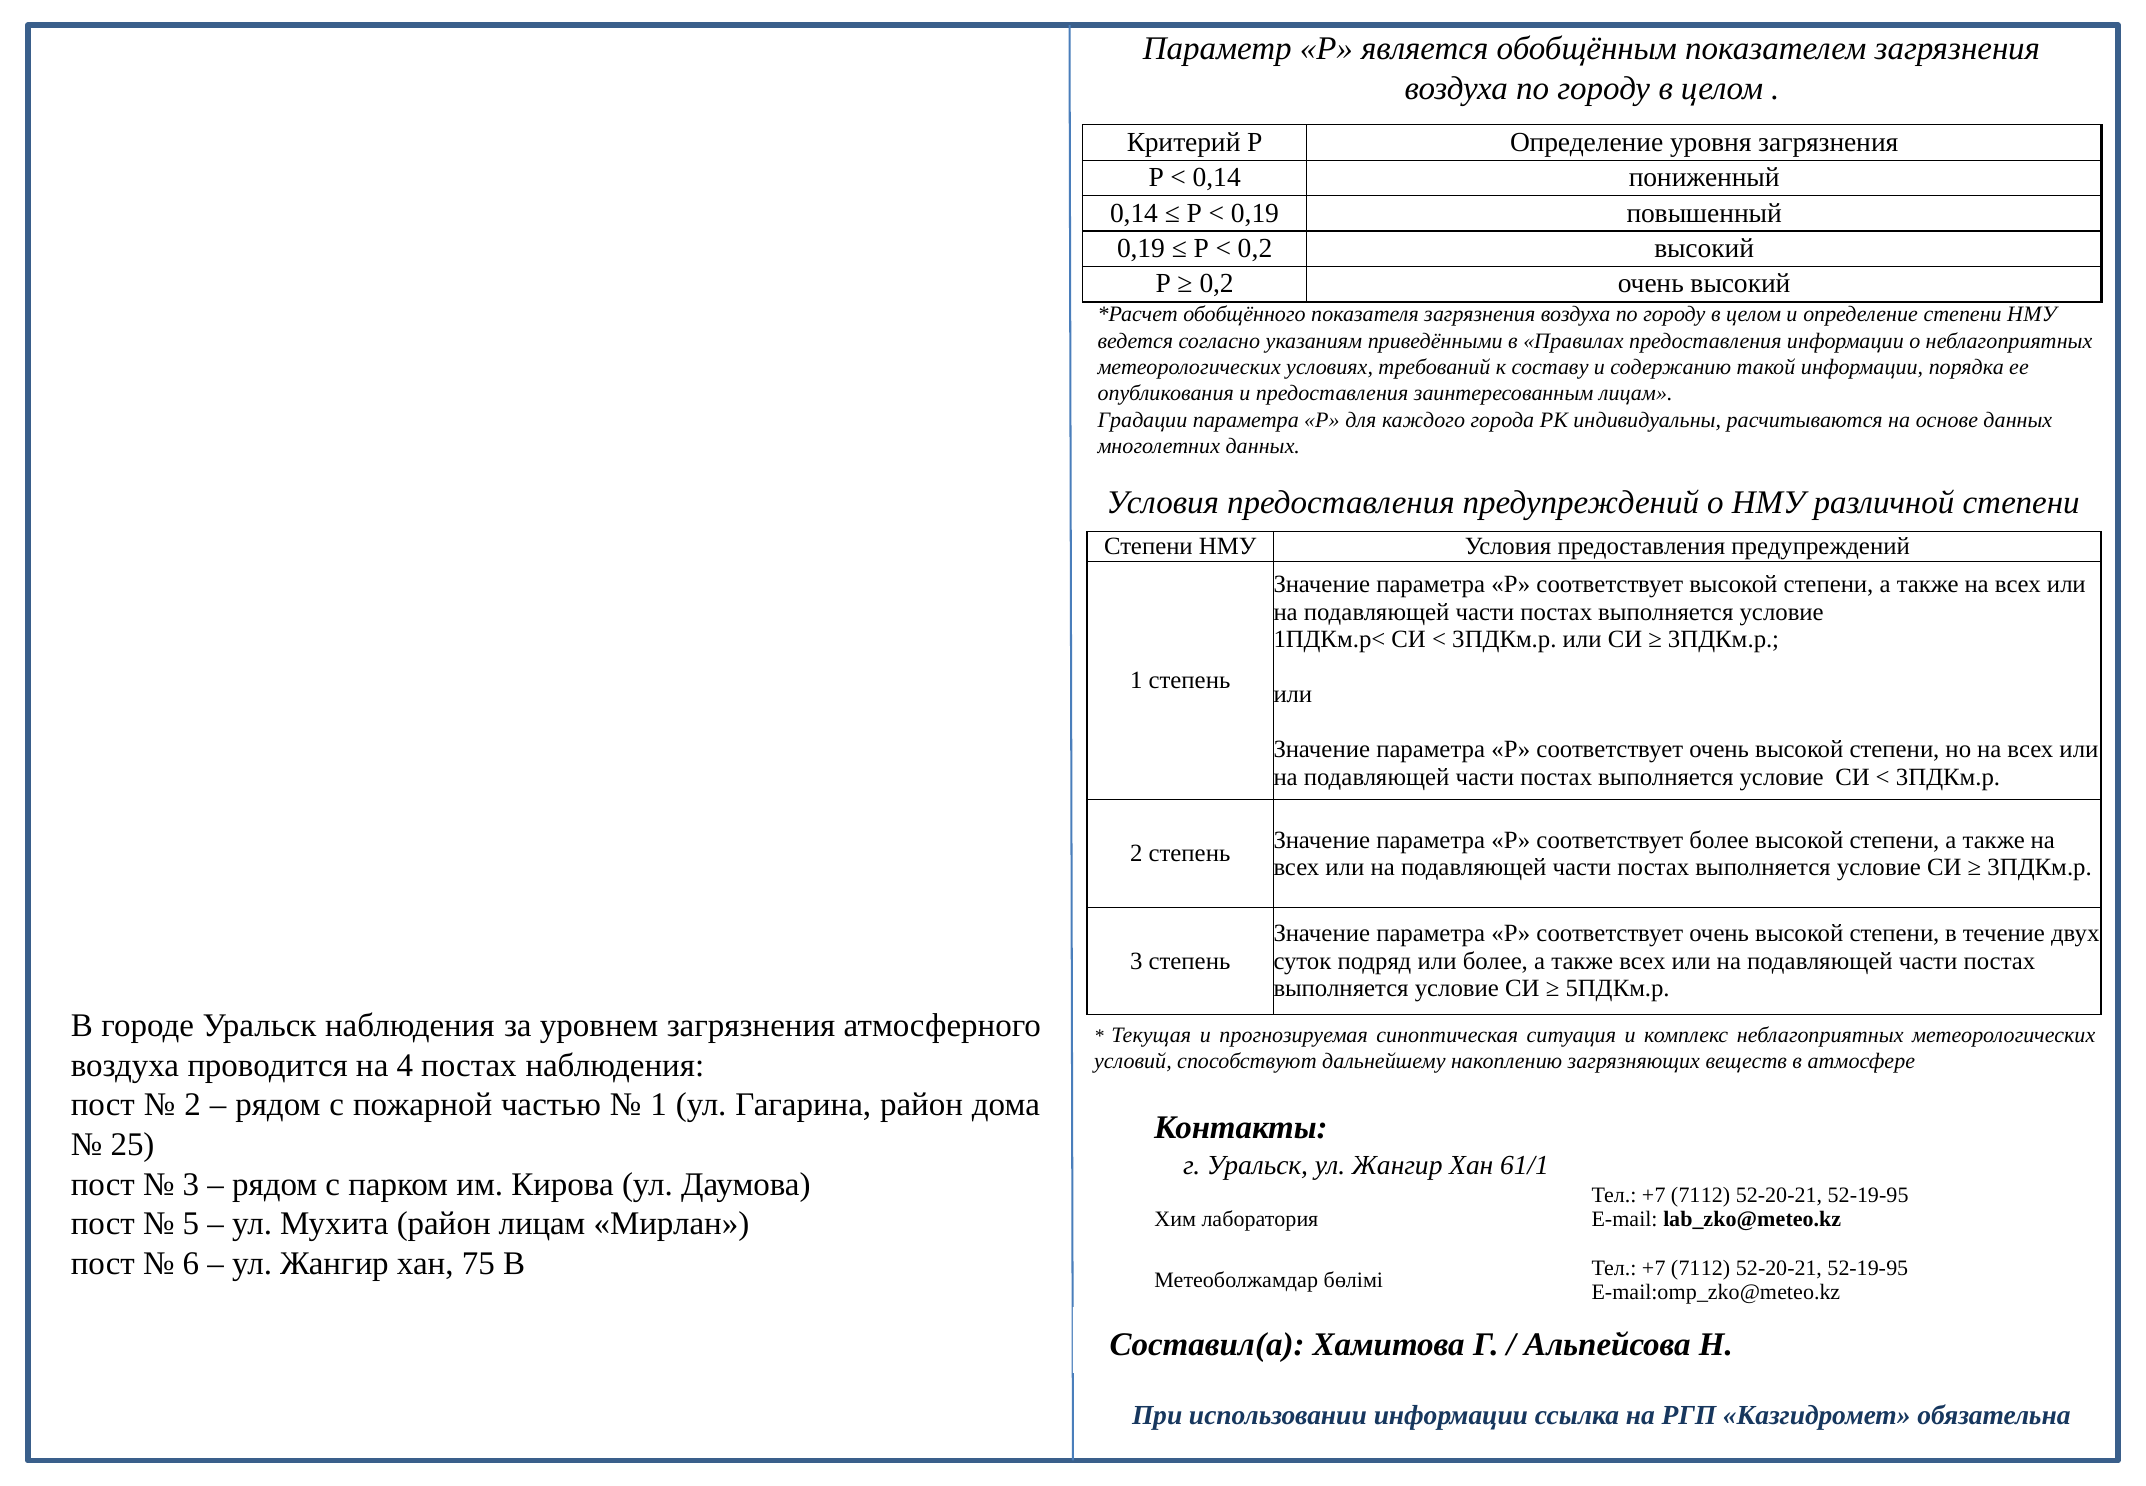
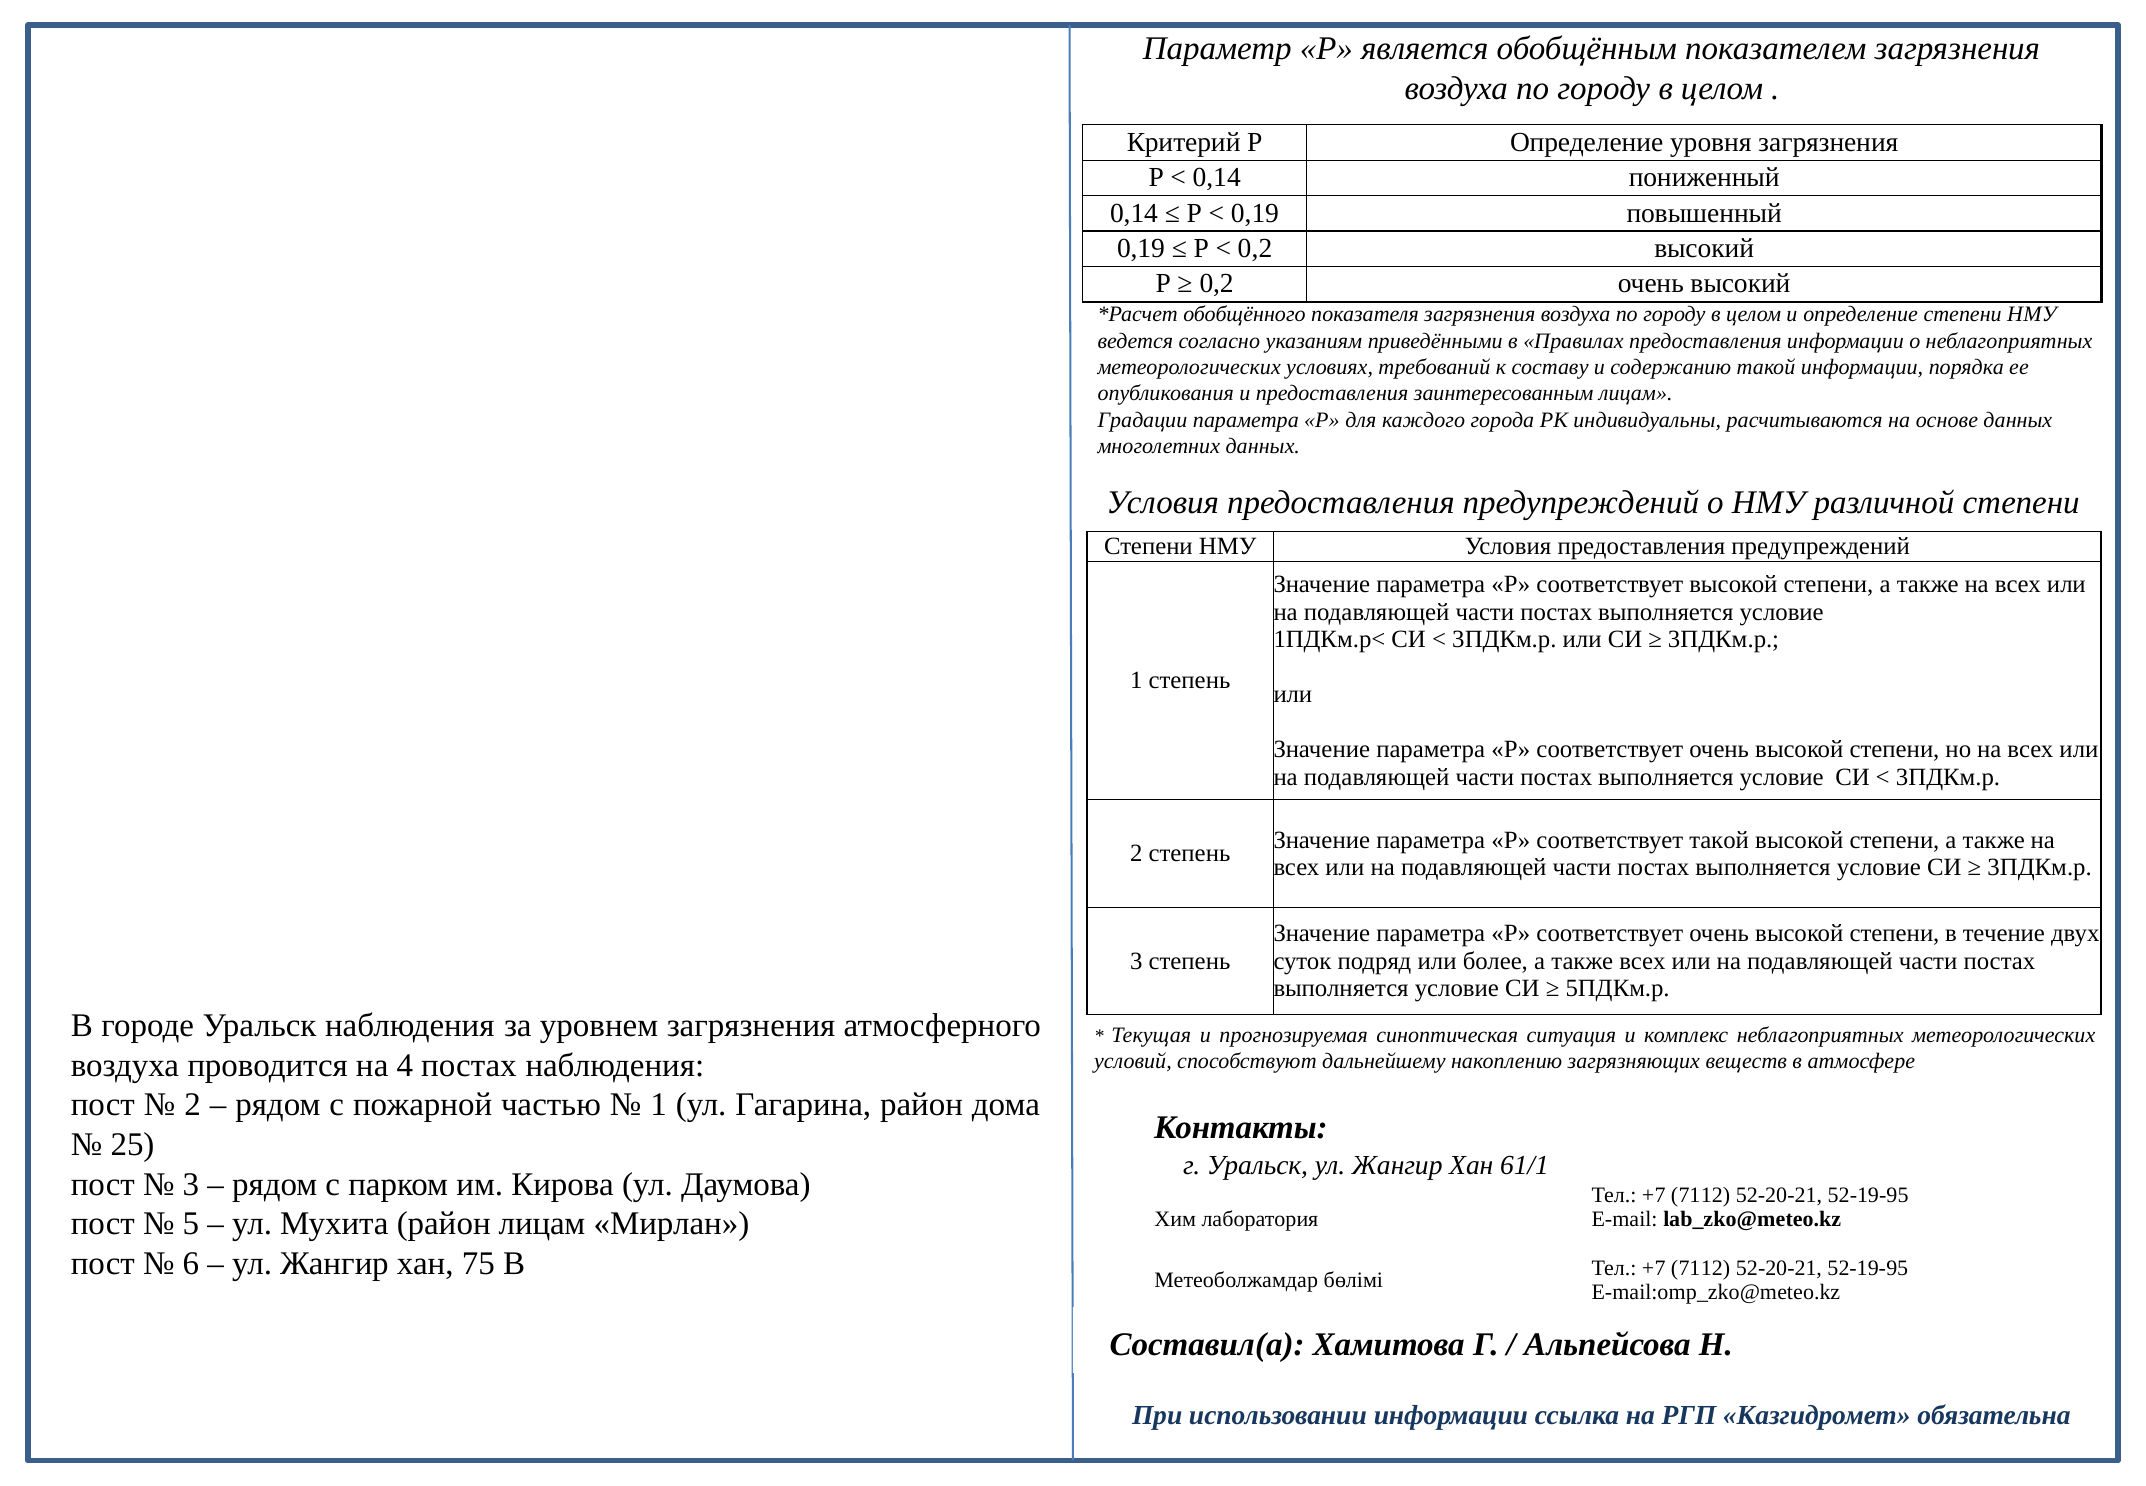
соответствует более: более -> такой (1719, 840)
